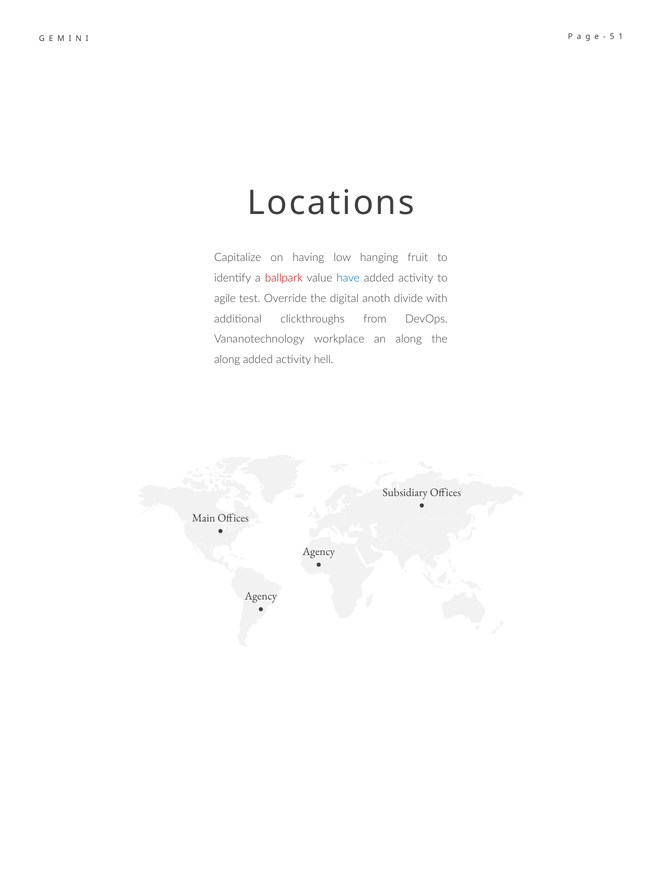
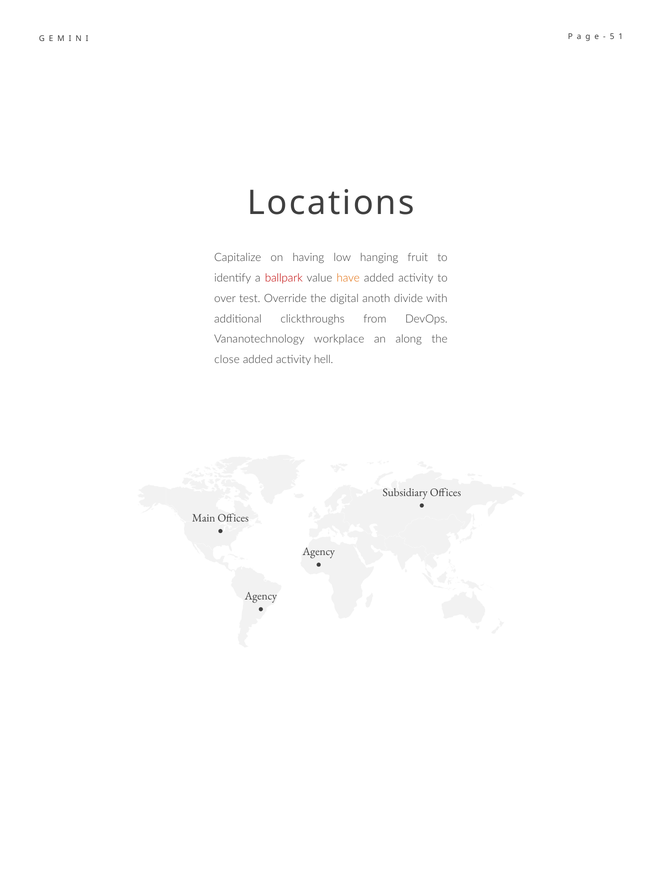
have colour: blue -> orange (348, 278)
agile: agile -> over (225, 299)
along: along -> close (227, 360)
